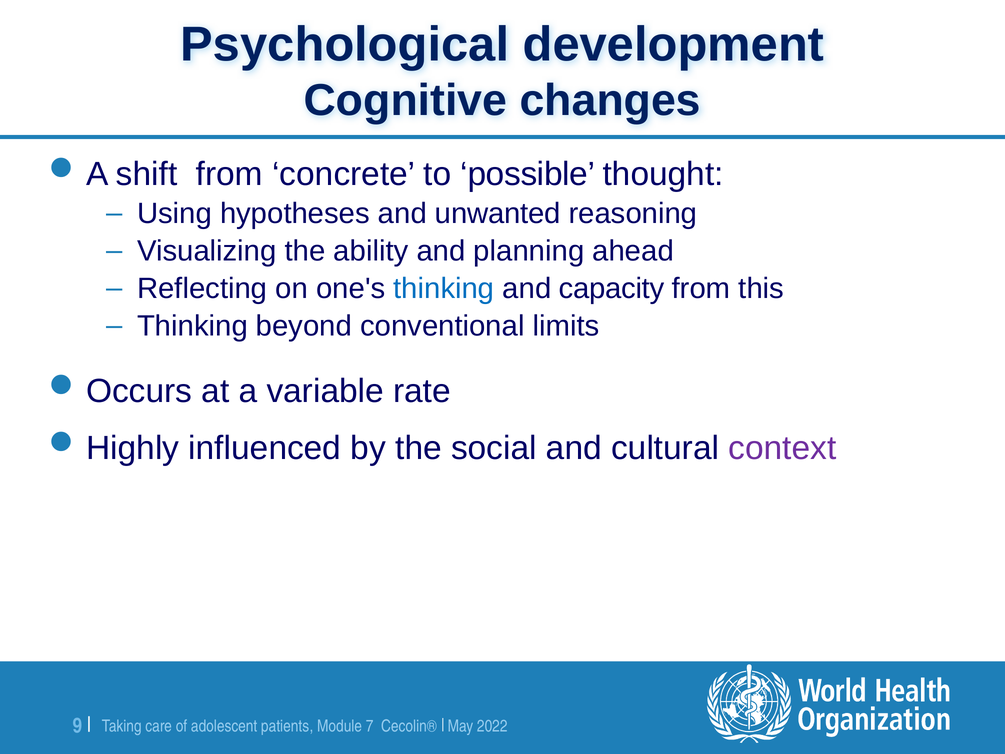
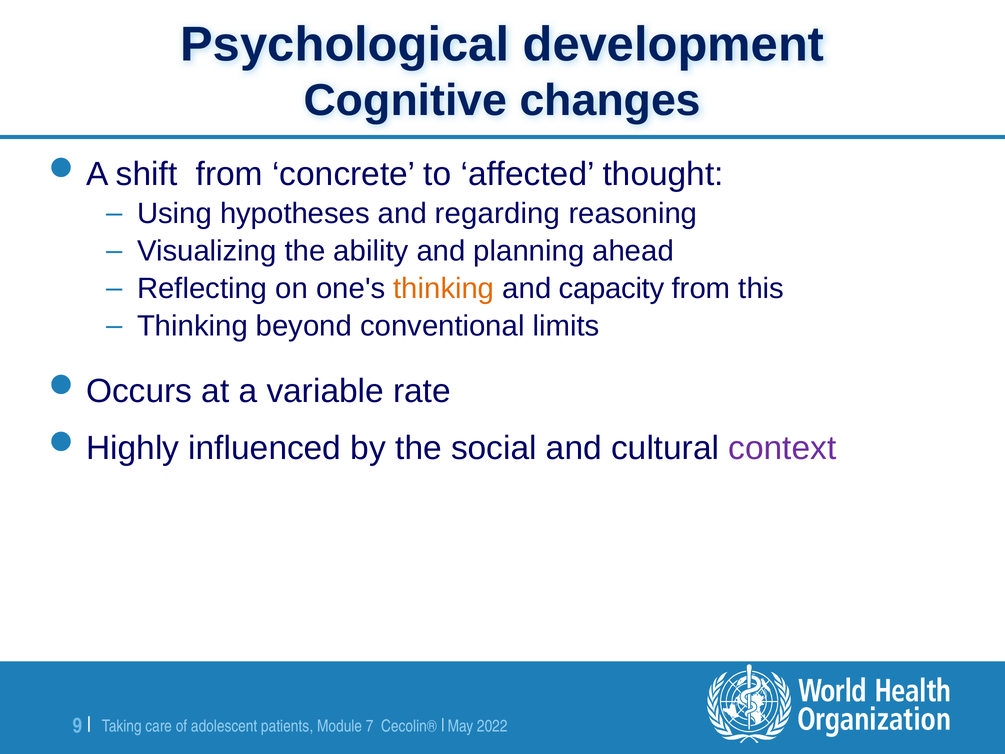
possible: possible -> affected (528, 174)
unwanted: unwanted -> regarding (498, 213)
thinking colour: blue -> orange (444, 289)
